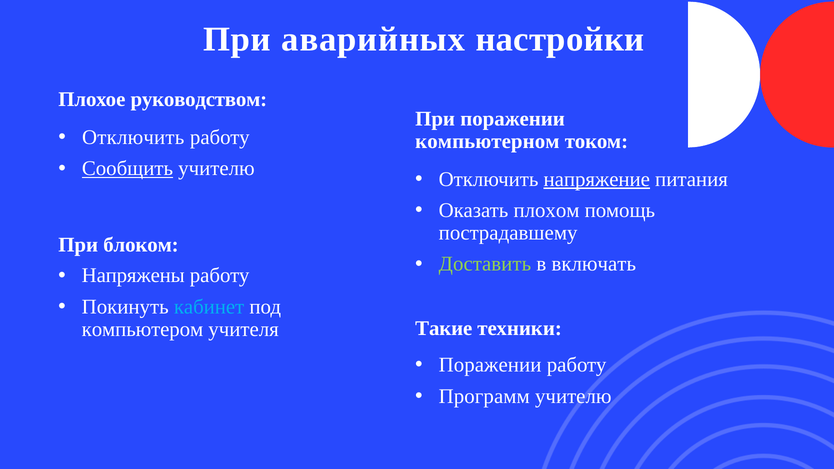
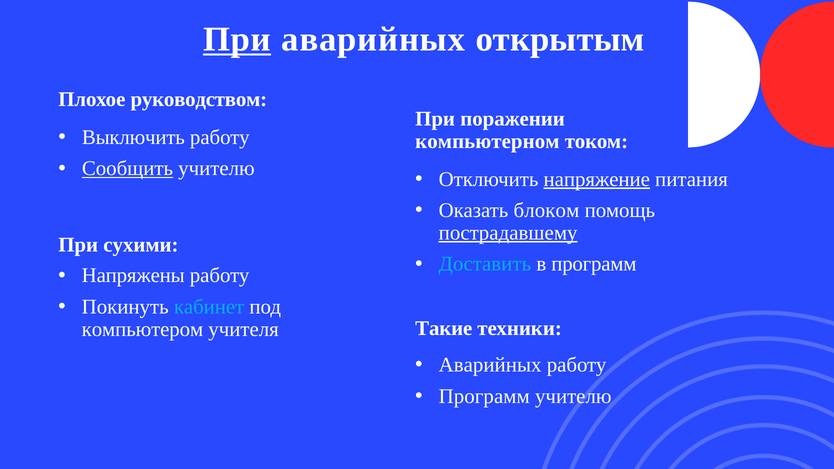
При underline: none -> present (237, 40)
настройки: настройки -> открытым (560, 40)
Отключить: Отключить -> Выключить (133, 137)
плохом: плохом -> блоком (546, 210)
пострадавшему underline: none -> present (508, 233)
блоком: блоком -> сухими (141, 245)
Доставить colour: light green -> light blue (485, 264)
в включать: включать -> программ (594, 264)
Поражении: Поражении -> Аварийных (490, 365)
